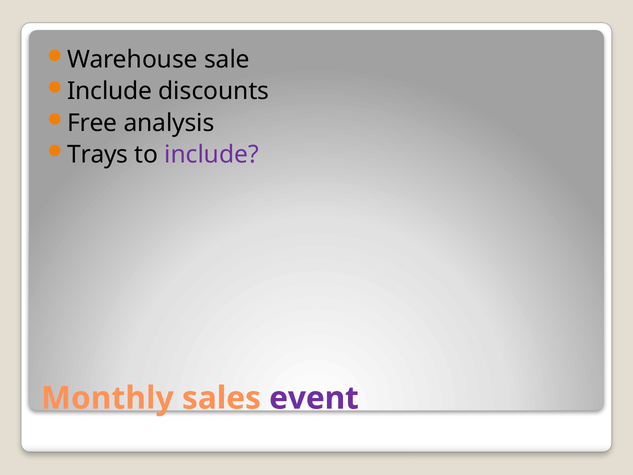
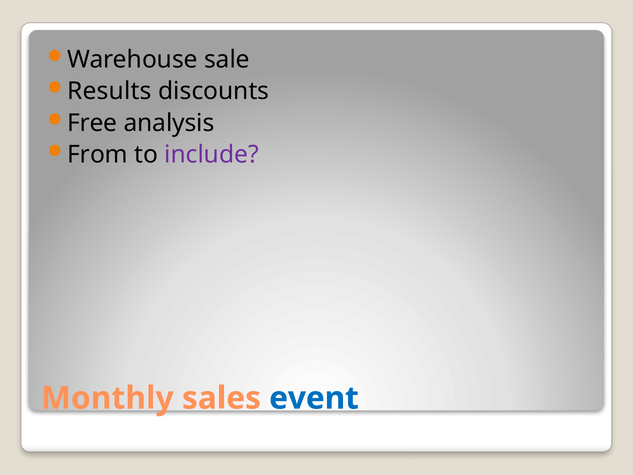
Include: Include -> Results (109, 91)
Trays: Trays -> From (98, 155)
event colour: purple -> blue (314, 398)
